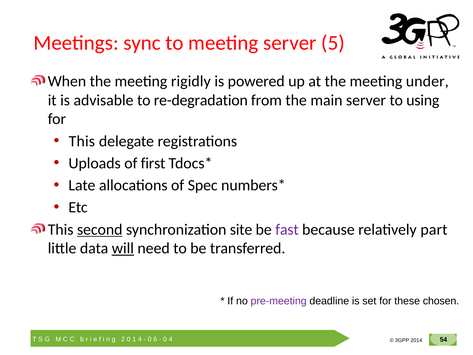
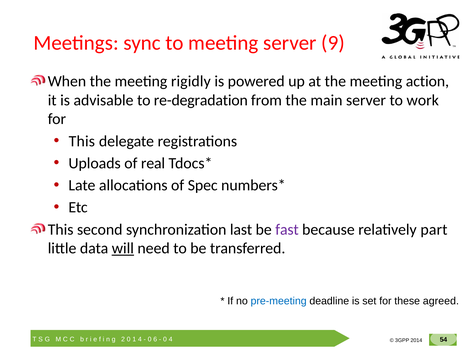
5: 5 -> 9 (333, 43)
under: under -> action (427, 81)
using: using -> work (423, 100)
first: first -> real (153, 163)
second underline: present -> none (100, 229)
site: site -> last (241, 229)
pre-meeting colour: purple -> blue (279, 301)
chosen: chosen -> agreed (441, 301)
